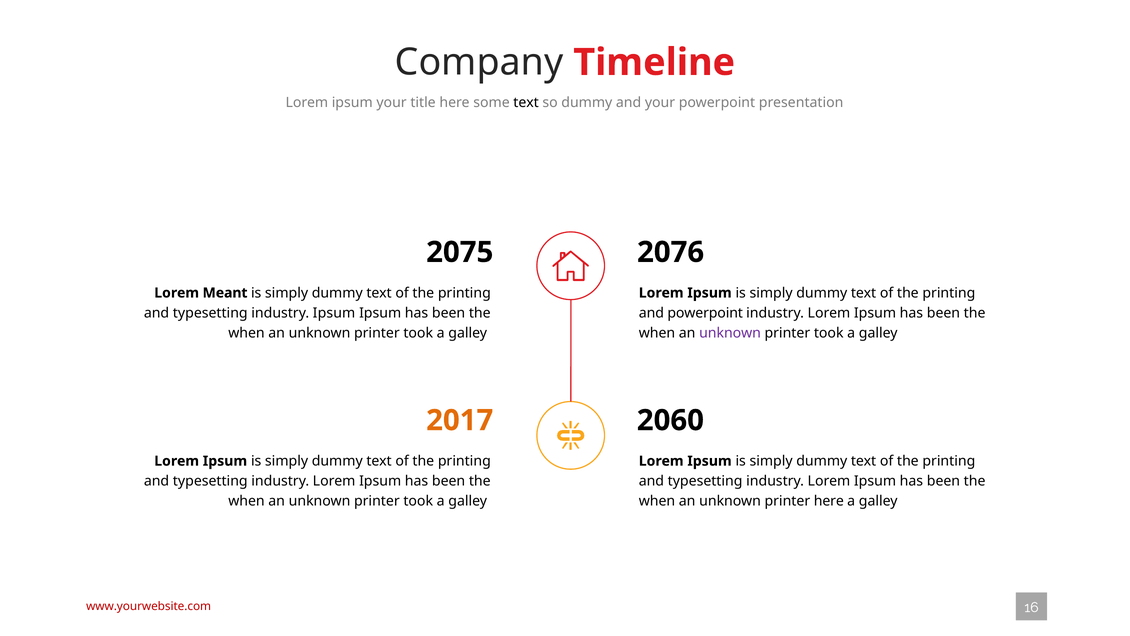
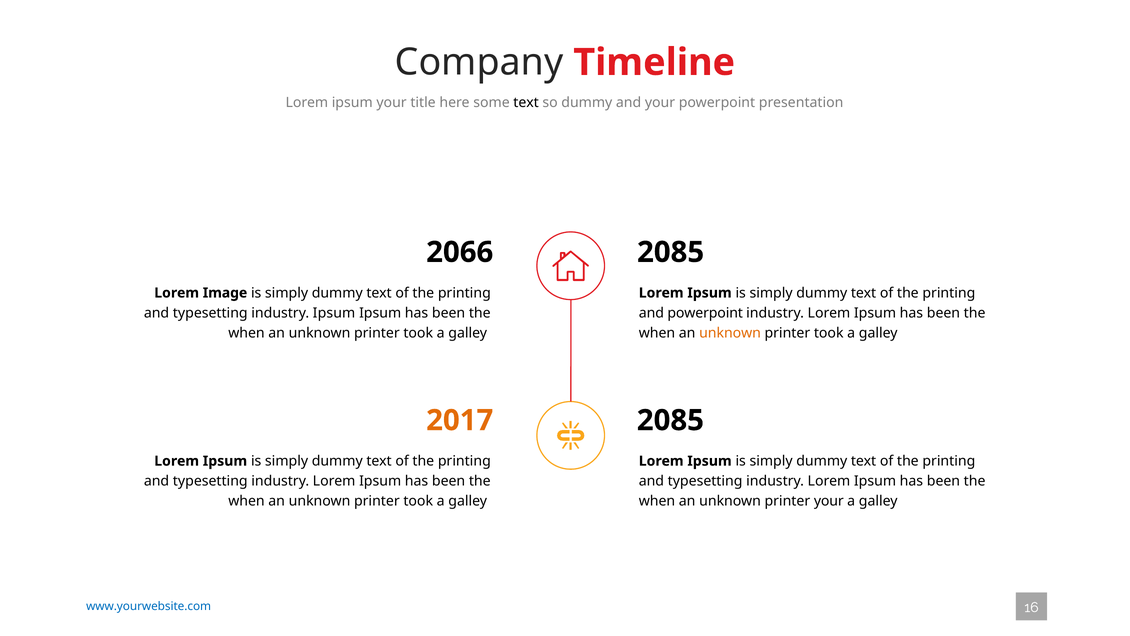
2075: 2075 -> 2066 (460, 252)
2076: 2076 -> 2085 (671, 252)
Meant: Meant -> Image (225, 293)
unknown colour: purple -> orange (730, 333)
2060: 2060 -> 2085 (670, 420)
printer here: here -> your (829, 501)
www.yourwebsite.com colour: red -> blue (149, 606)
